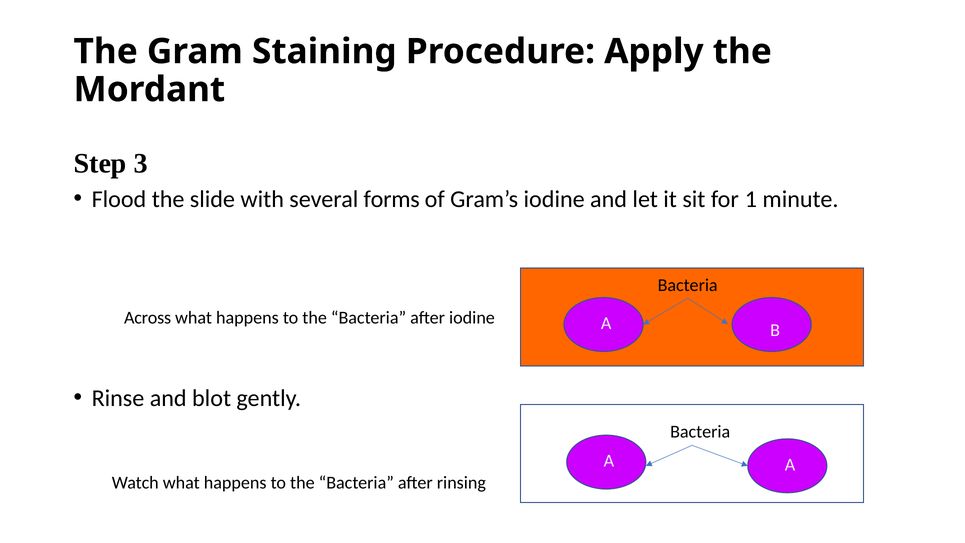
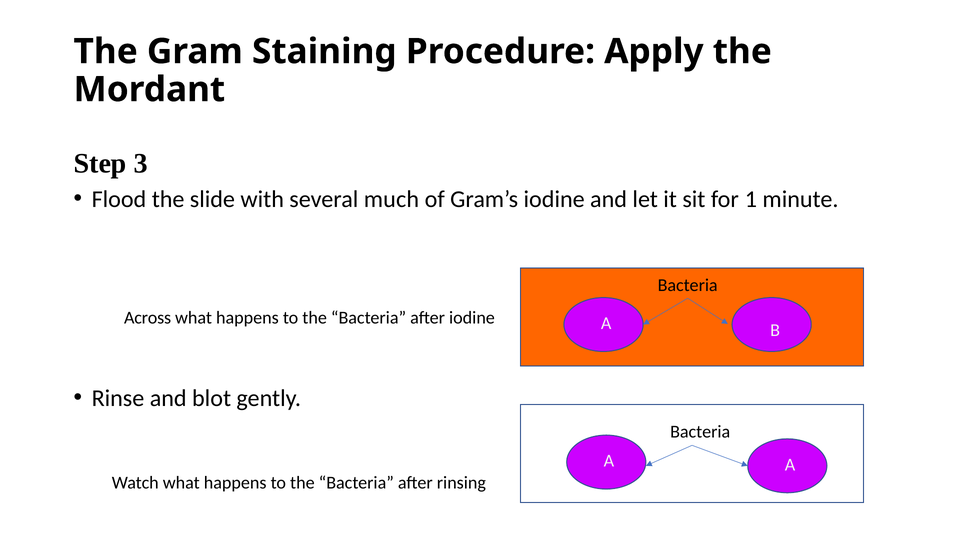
forms: forms -> much (391, 199)
